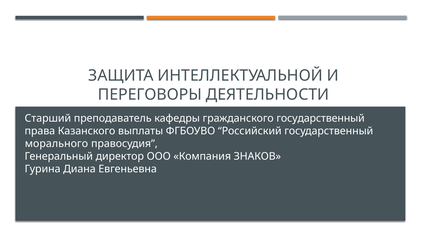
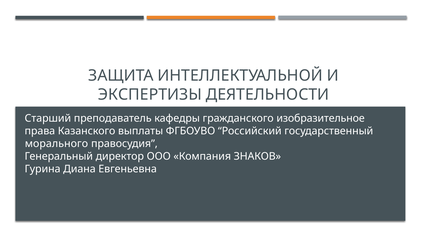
ПЕРЕГОВОРЫ: ПЕРЕГОВОРЫ -> ЭКСПЕРТИЗЫ (150, 95)
гражданского государственный: государственный -> изобразительное (321, 119)
